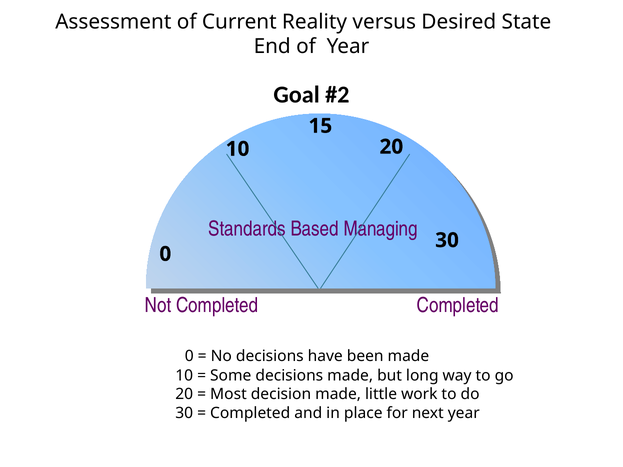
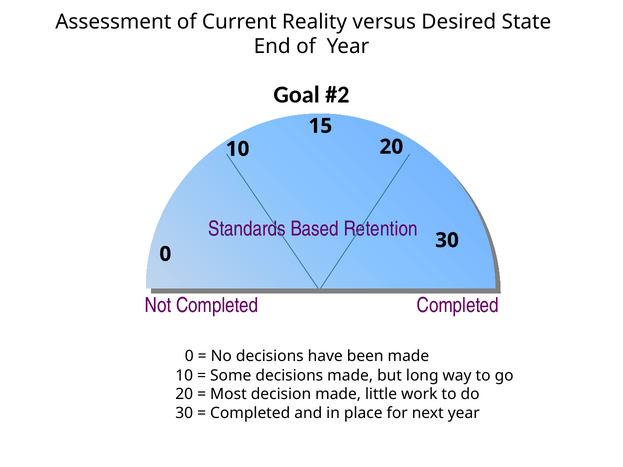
Managing: Managing -> Retention (381, 229)
